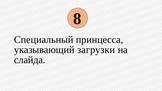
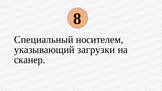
принцесса: принцесса -> носителем (100, 40)
слайда: слайда -> сканер (30, 60)
